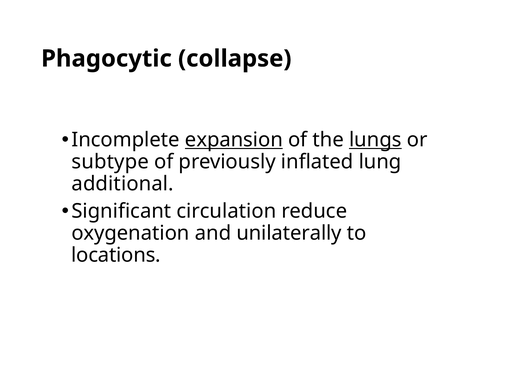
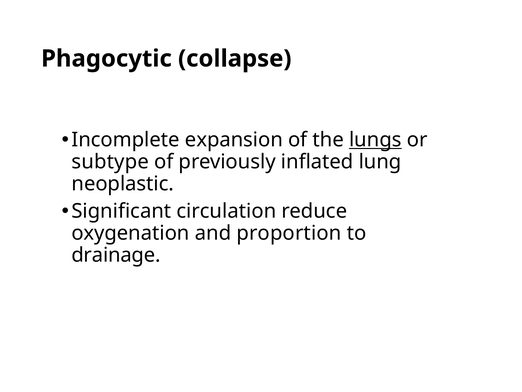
expansion underline: present -> none (234, 140)
additional: additional -> neoplastic (123, 183)
unilaterally: unilaterally -> proportion (289, 233)
locations: locations -> drainage (116, 255)
